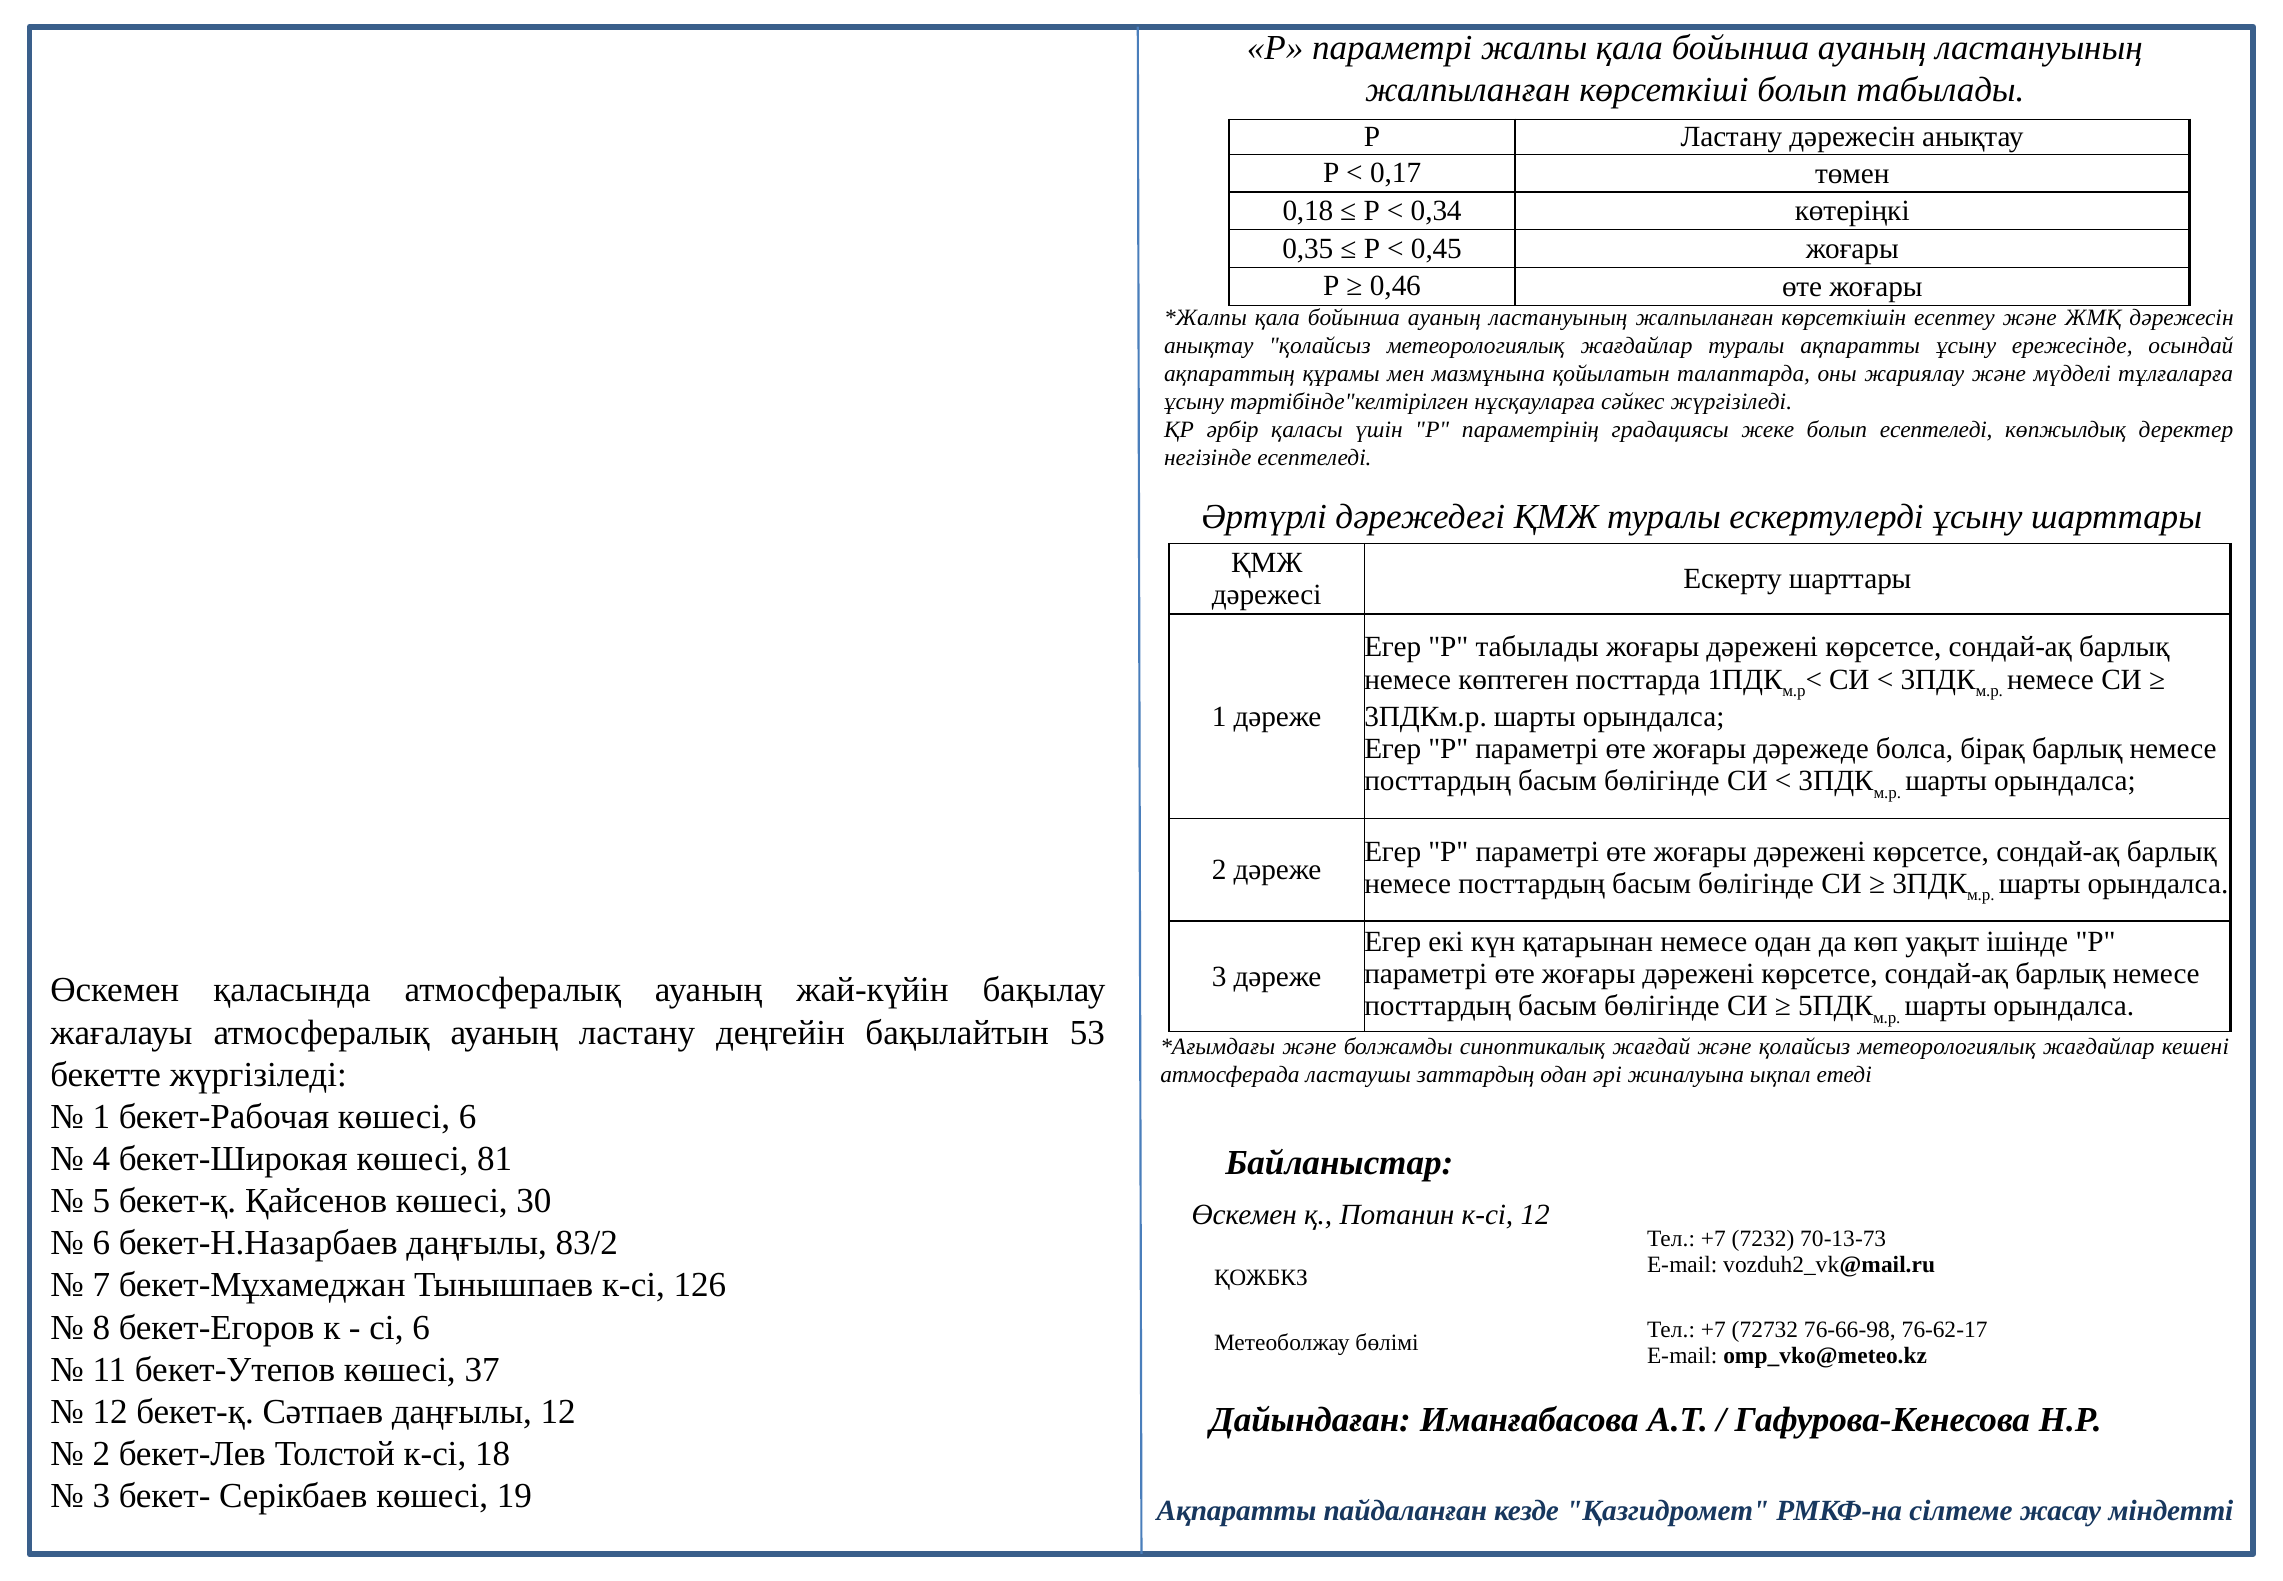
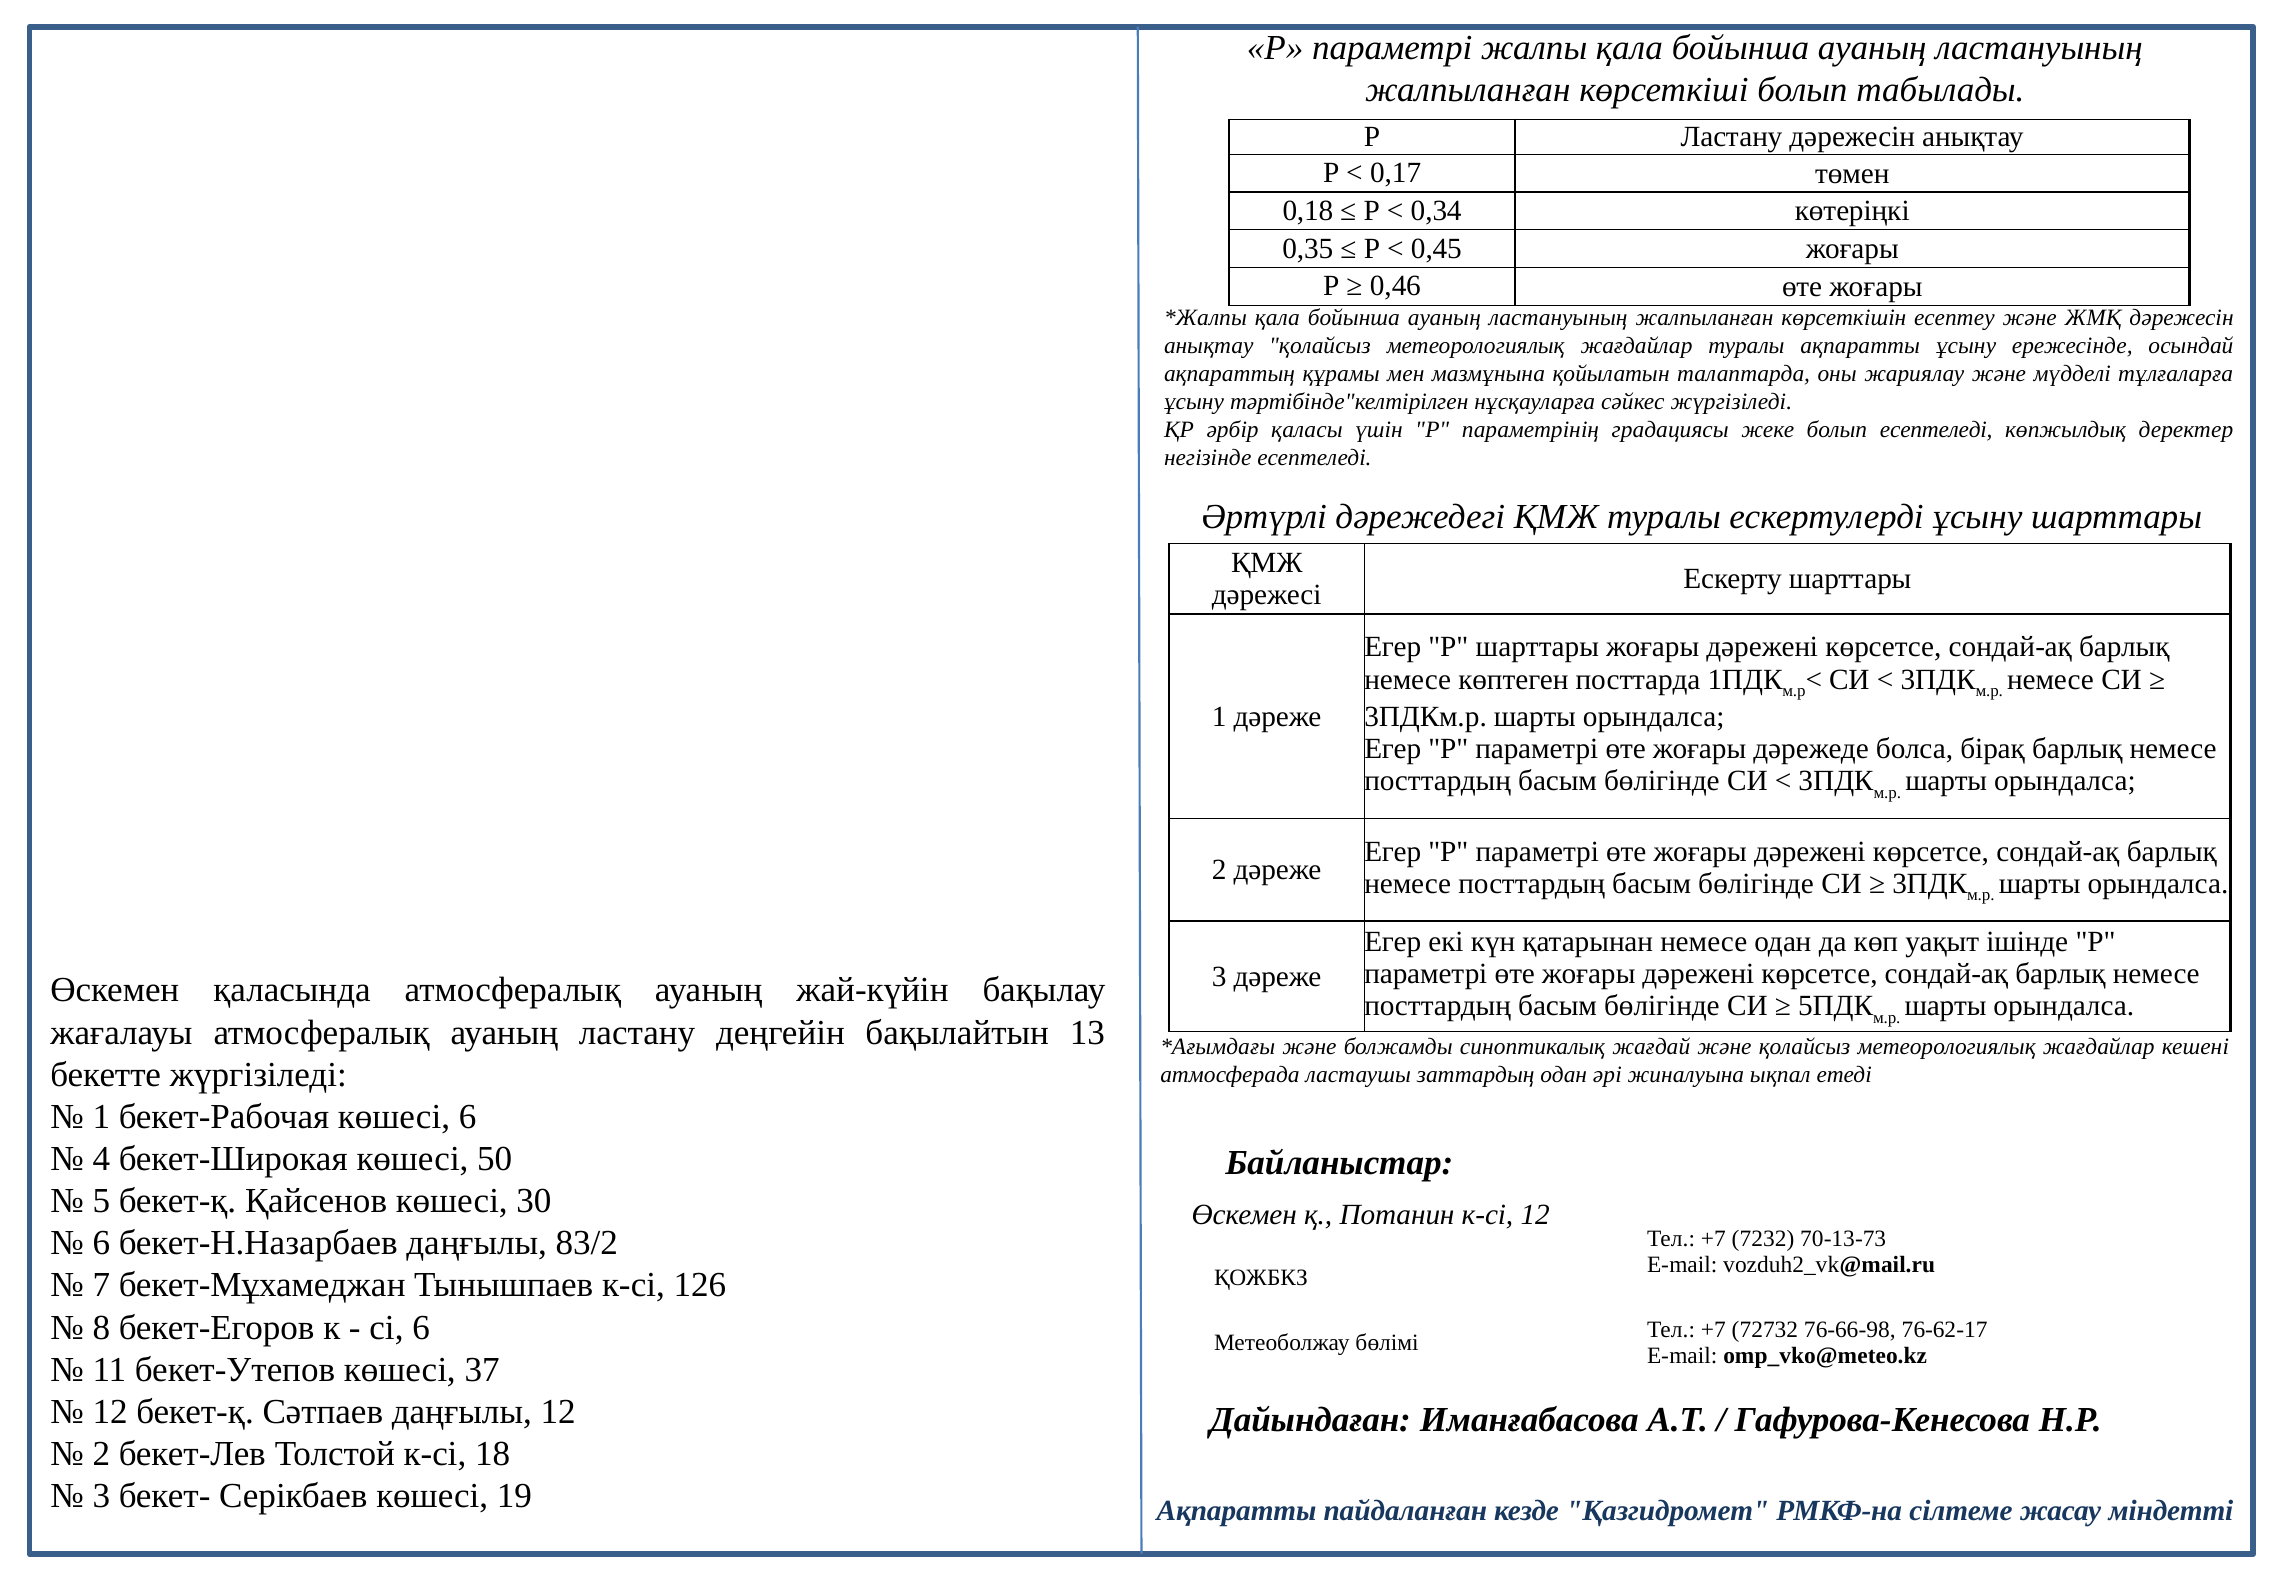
Р табылады: табылады -> шарттары (1537, 647)
53: 53 -> 13 (1087, 1032)
81: 81 -> 50 (495, 1159)
